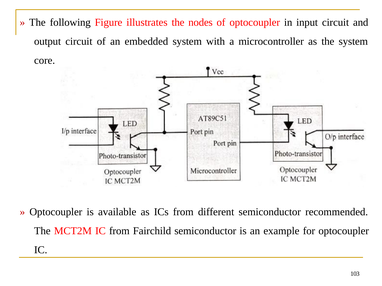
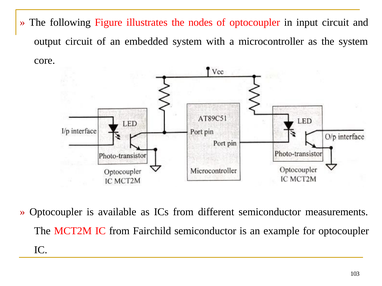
recommended: recommended -> measurements (337, 212)
